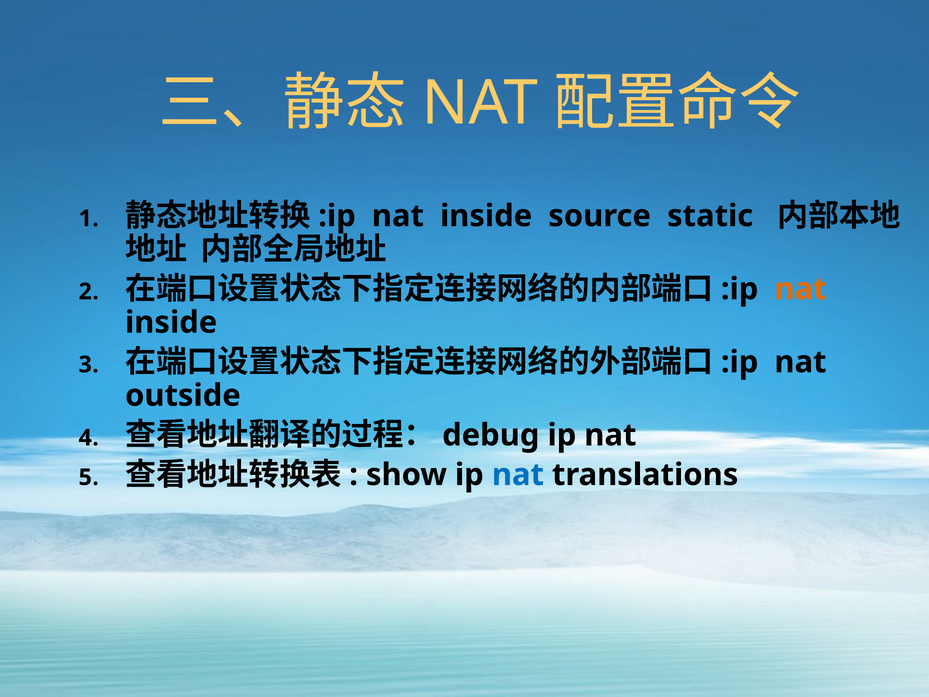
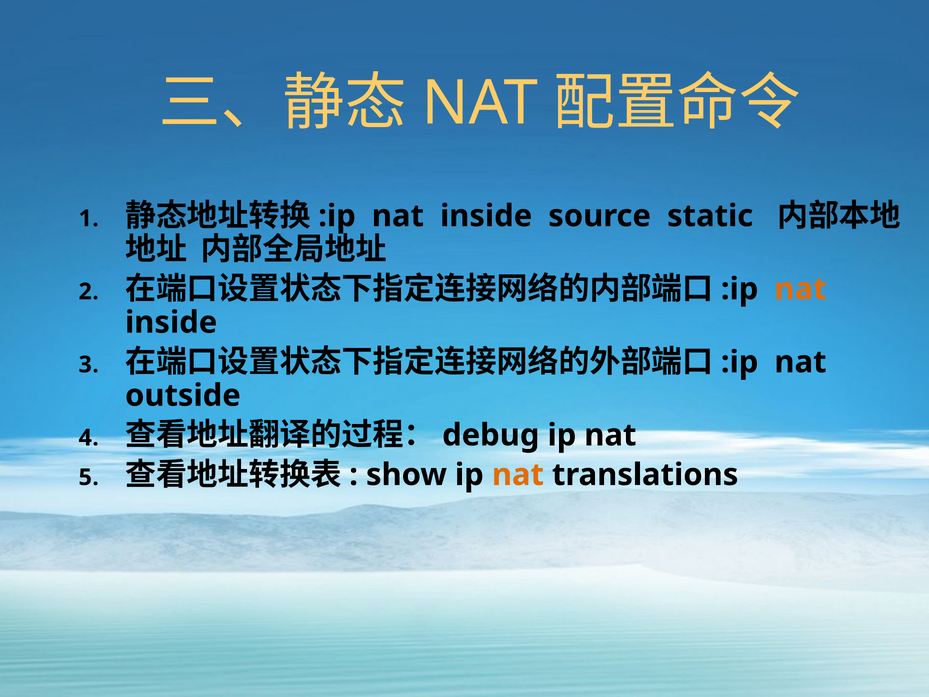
nat colour: blue -> orange (518, 475)
